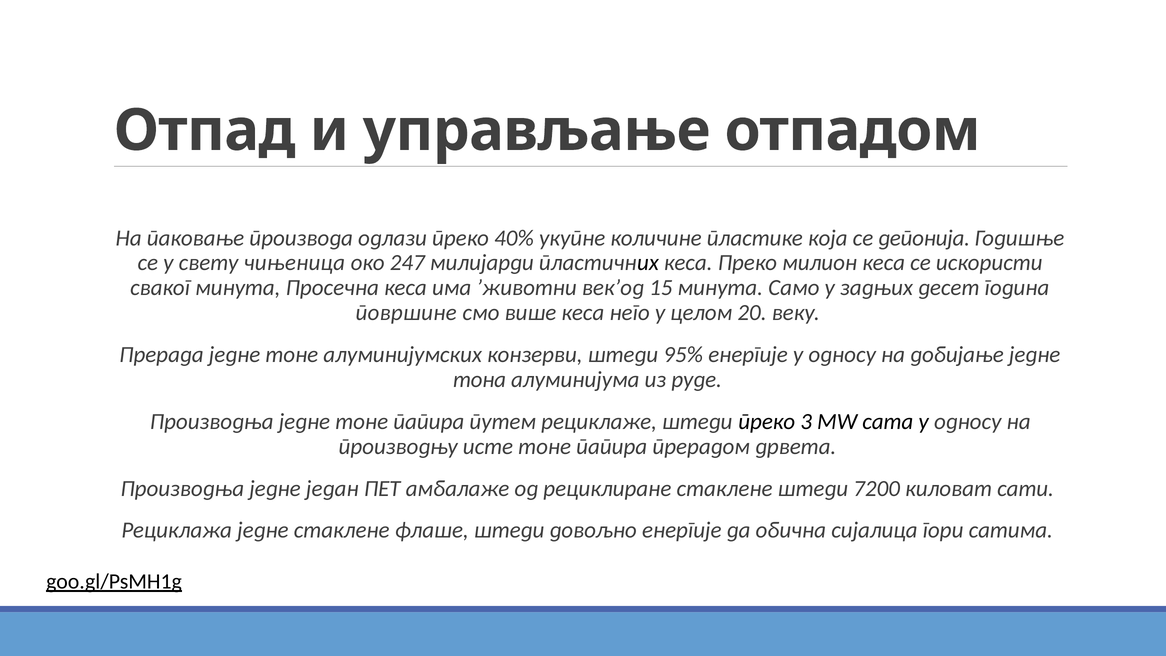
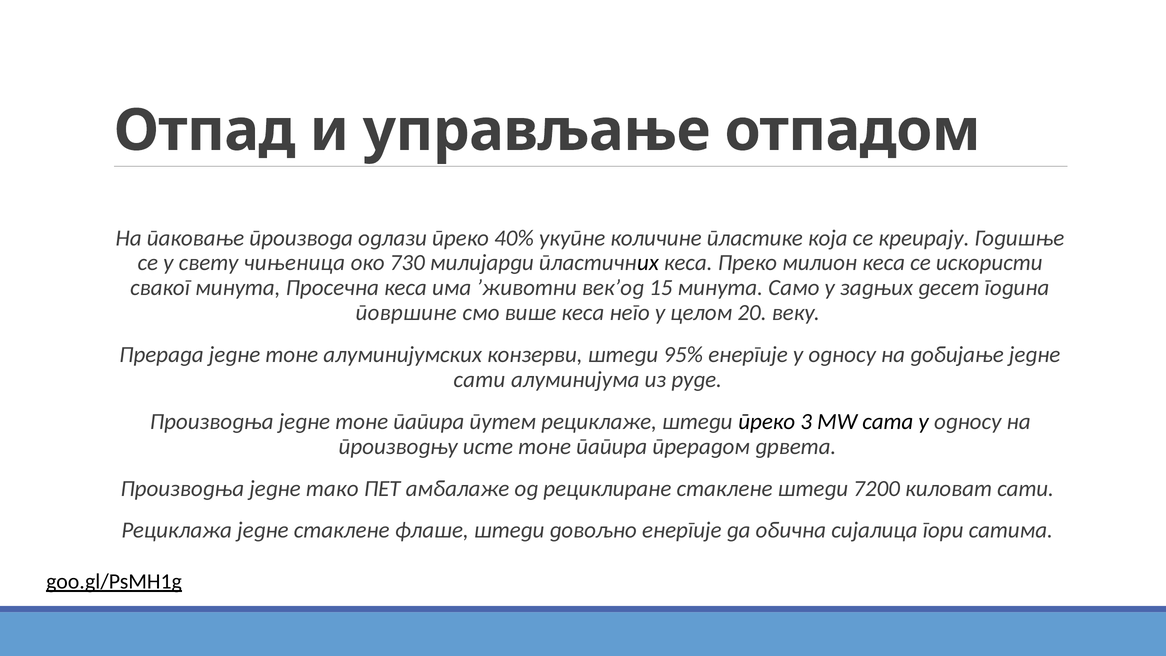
депонија: депонија -> креирају (924, 238)
247: 247 -> 730 (407, 263)
тона: тона -> сати (479, 380)
један: један -> тако (332, 488)
